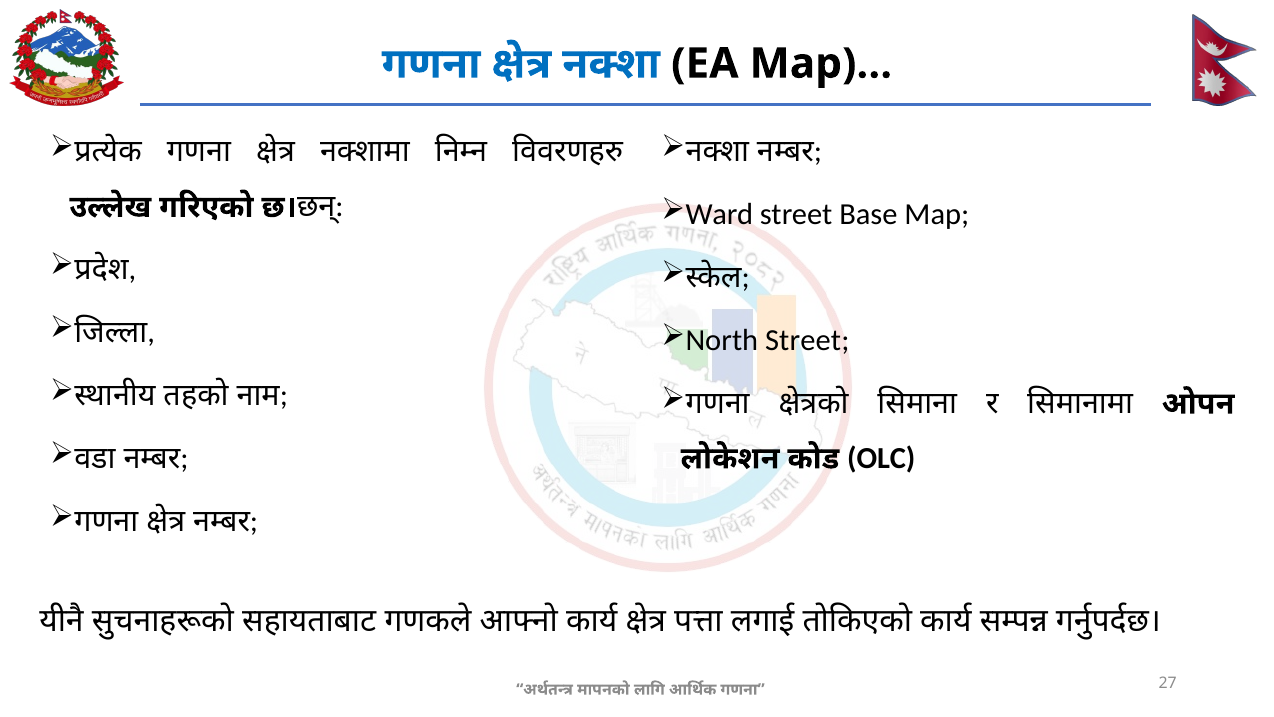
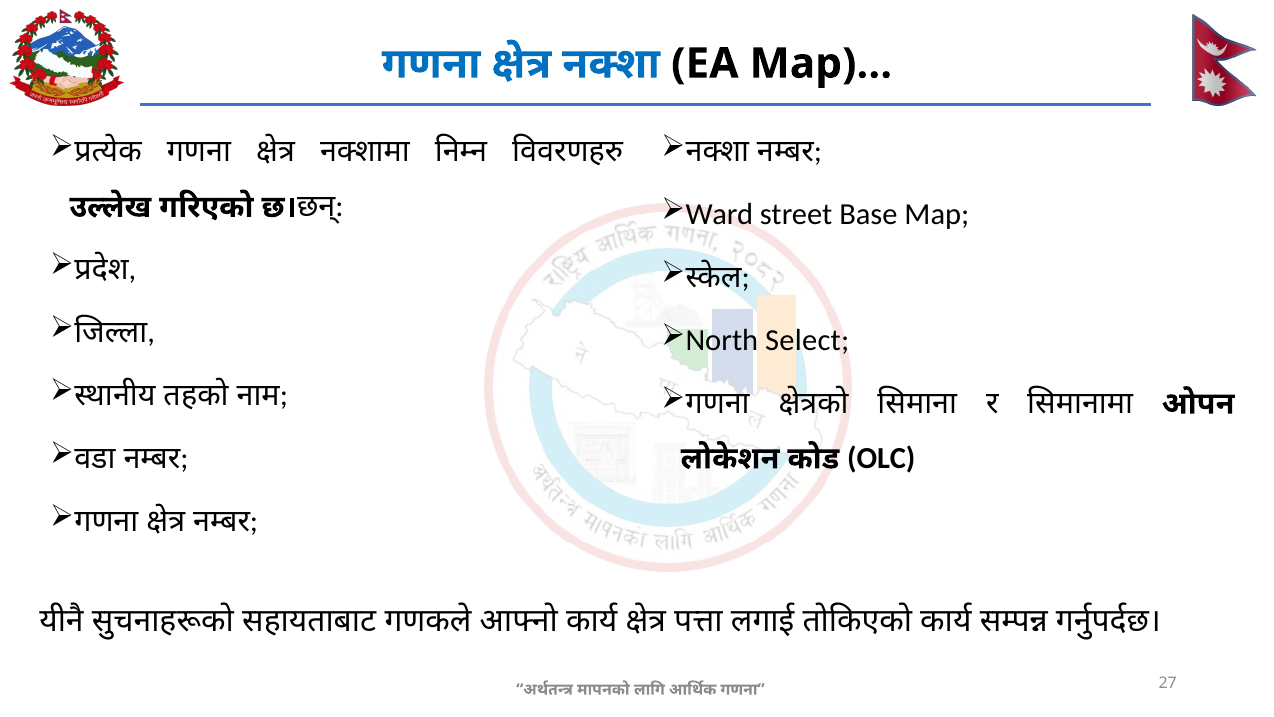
North Street: Street -> Select (807, 340)
